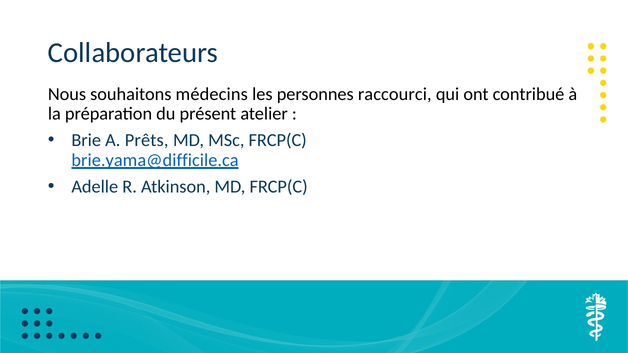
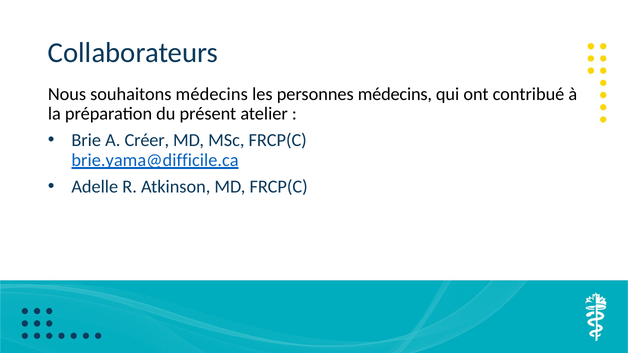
personnes raccourci: raccourci -> médecins (395, 94)
Prêts: Prêts -> Créer (147, 140)
